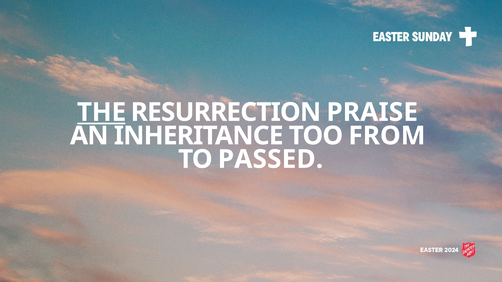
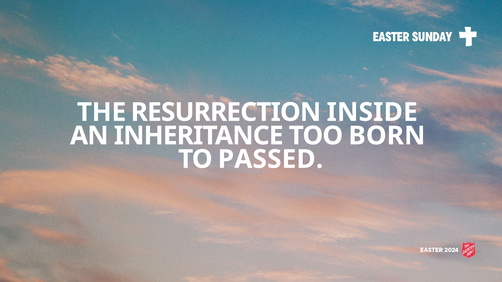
THE underline: present -> none (102, 112)
PRAISE: PRAISE -> INSIDE (372, 112)
FROM: FROM -> BORN (387, 136)
